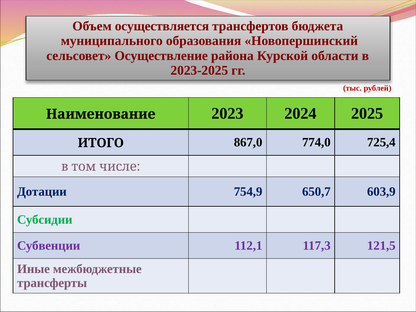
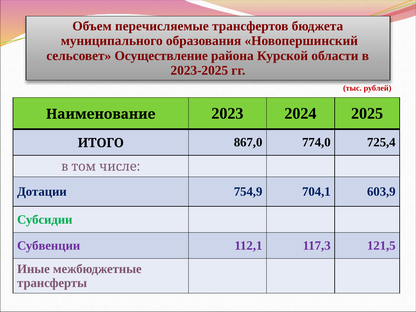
осуществляется: осуществляется -> перечисляемые (162, 26)
650,7: 650,7 -> 704,1 (316, 192)
